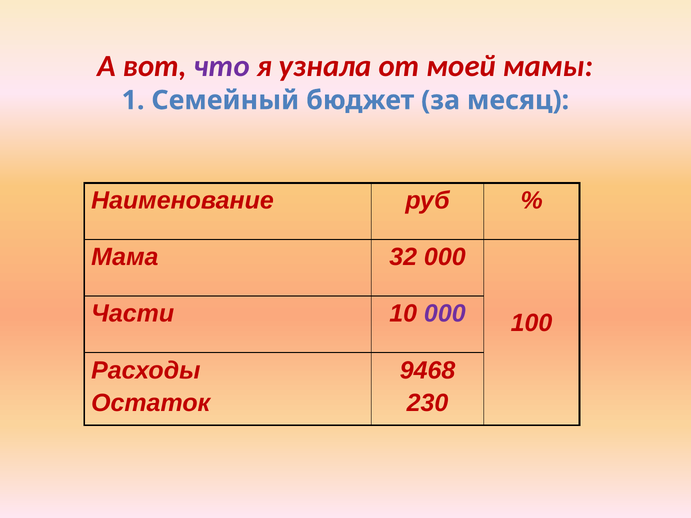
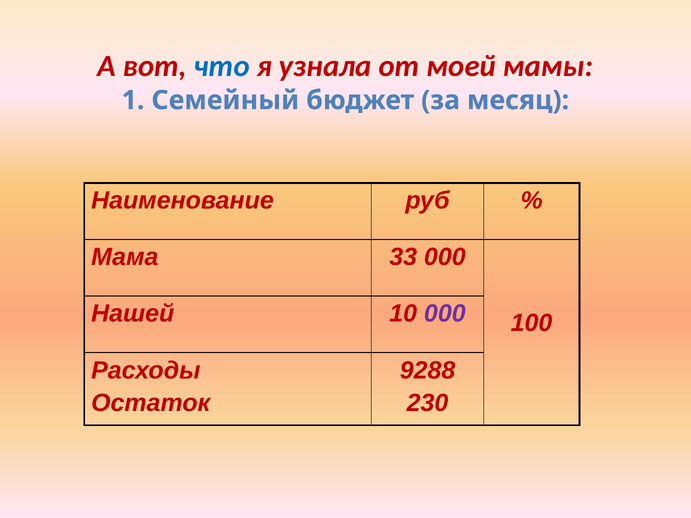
что colour: purple -> blue (222, 66)
32: 32 -> 33 (403, 257)
Части: Части -> Нашей (133, 314)
9468: 9468 -> 9288 (428, 370)
